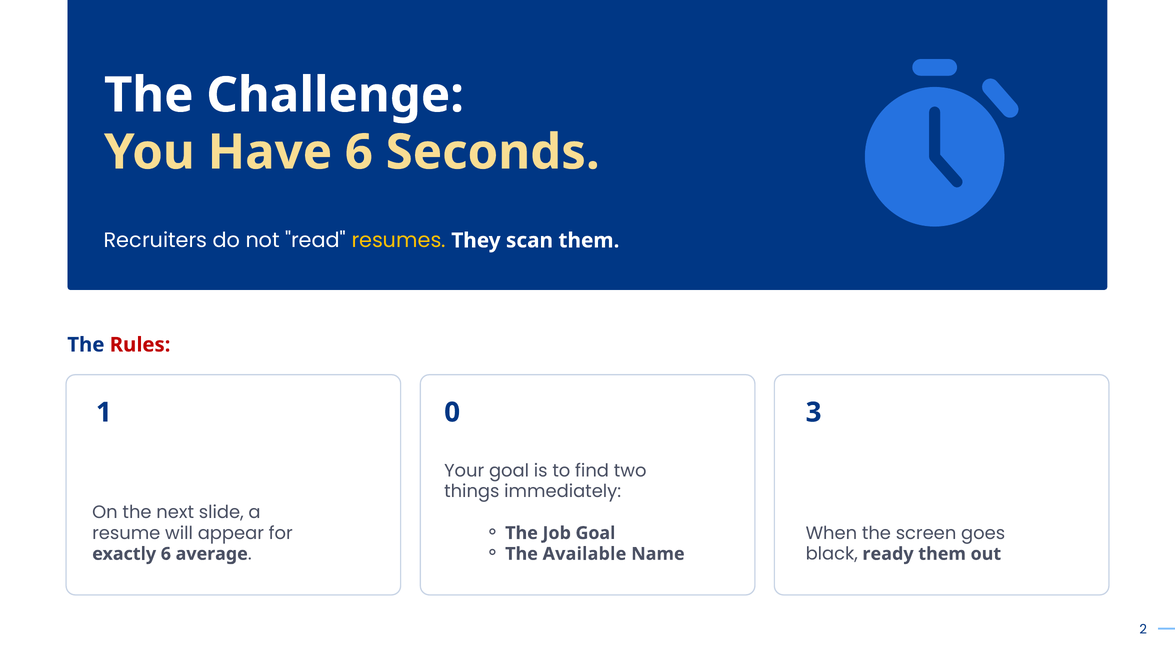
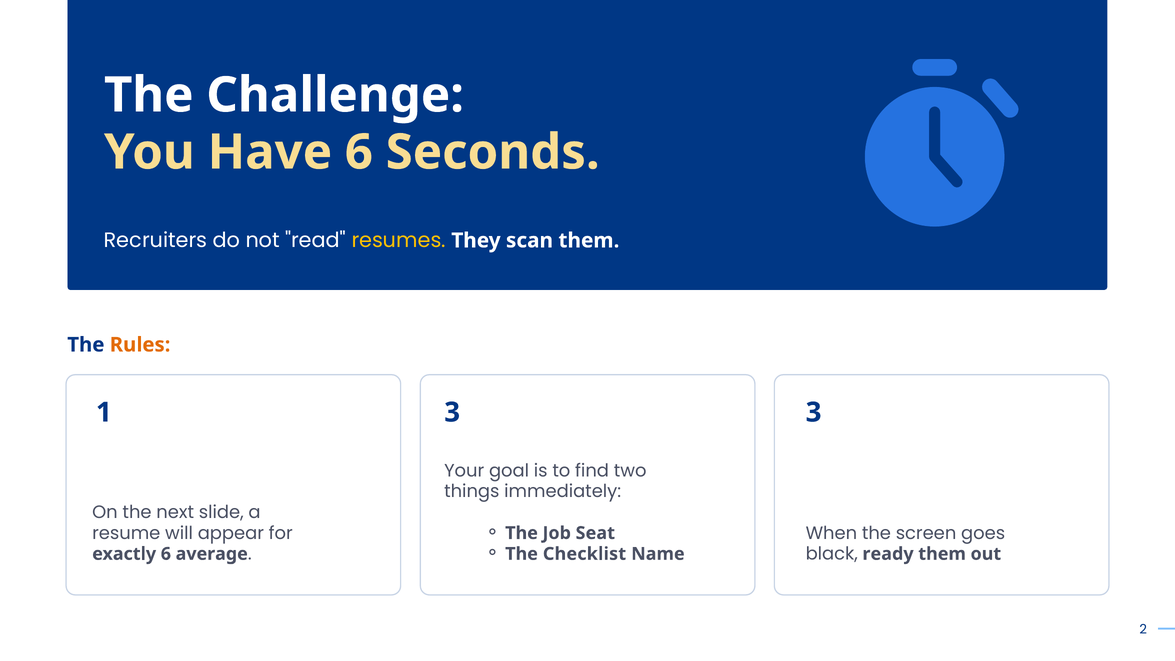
Rules colour: red -> orange (140, 345)
1 0: 0 -> 3 (452, 412)
Job Goal: Goal -> Seat (595, 533)
Available: Available -> Checklist (584, 554)
